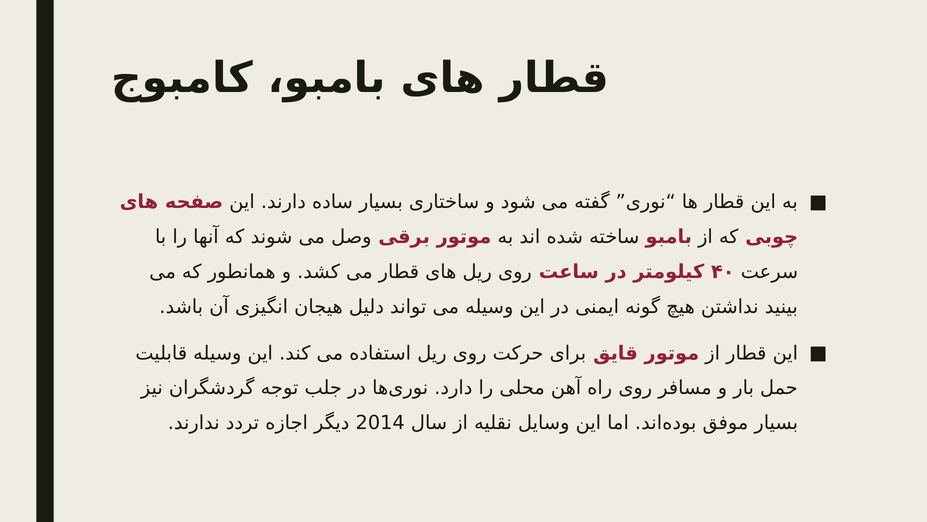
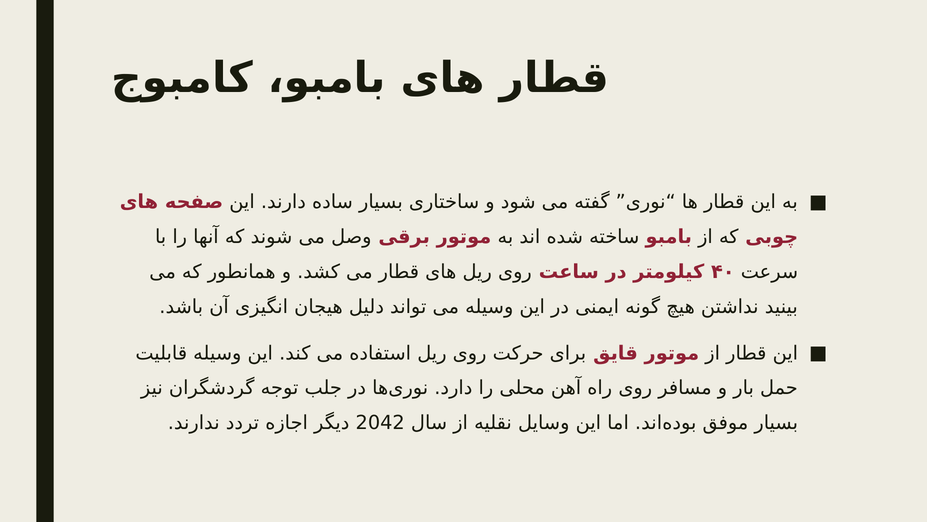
2014: 2014 -> 2042 (380, 422)
